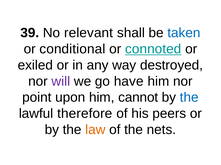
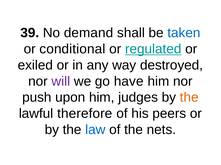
relevant: relevant -> demand (89, 33)
connoted: connoted -> regulated (153, 49)
point: point -> push (37, 98)
cannot: cannot -> judges (138, 98)
the colour: blue -> orange (189, 98)
law colour: orange -> blue (95, 130)
